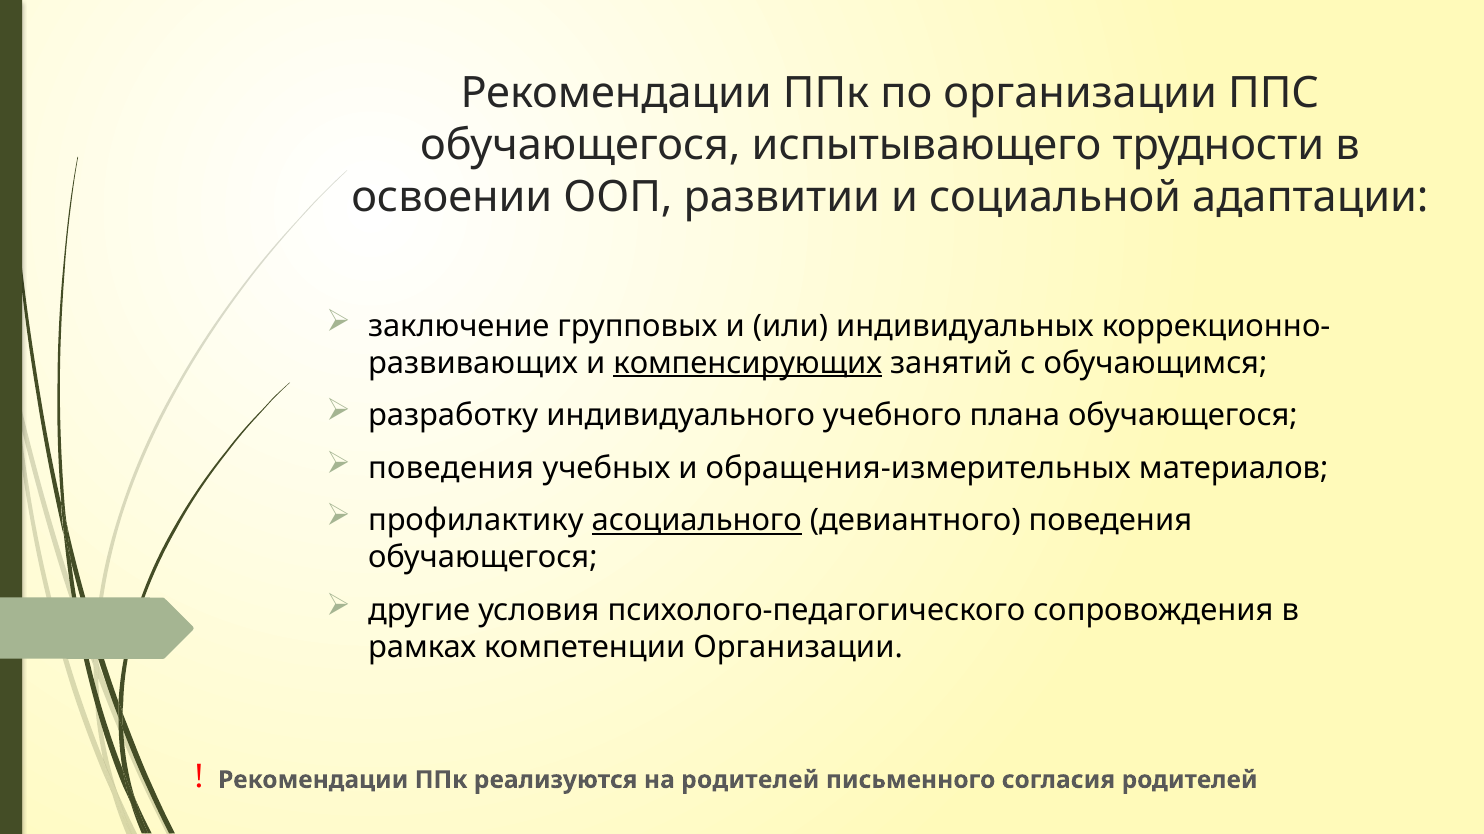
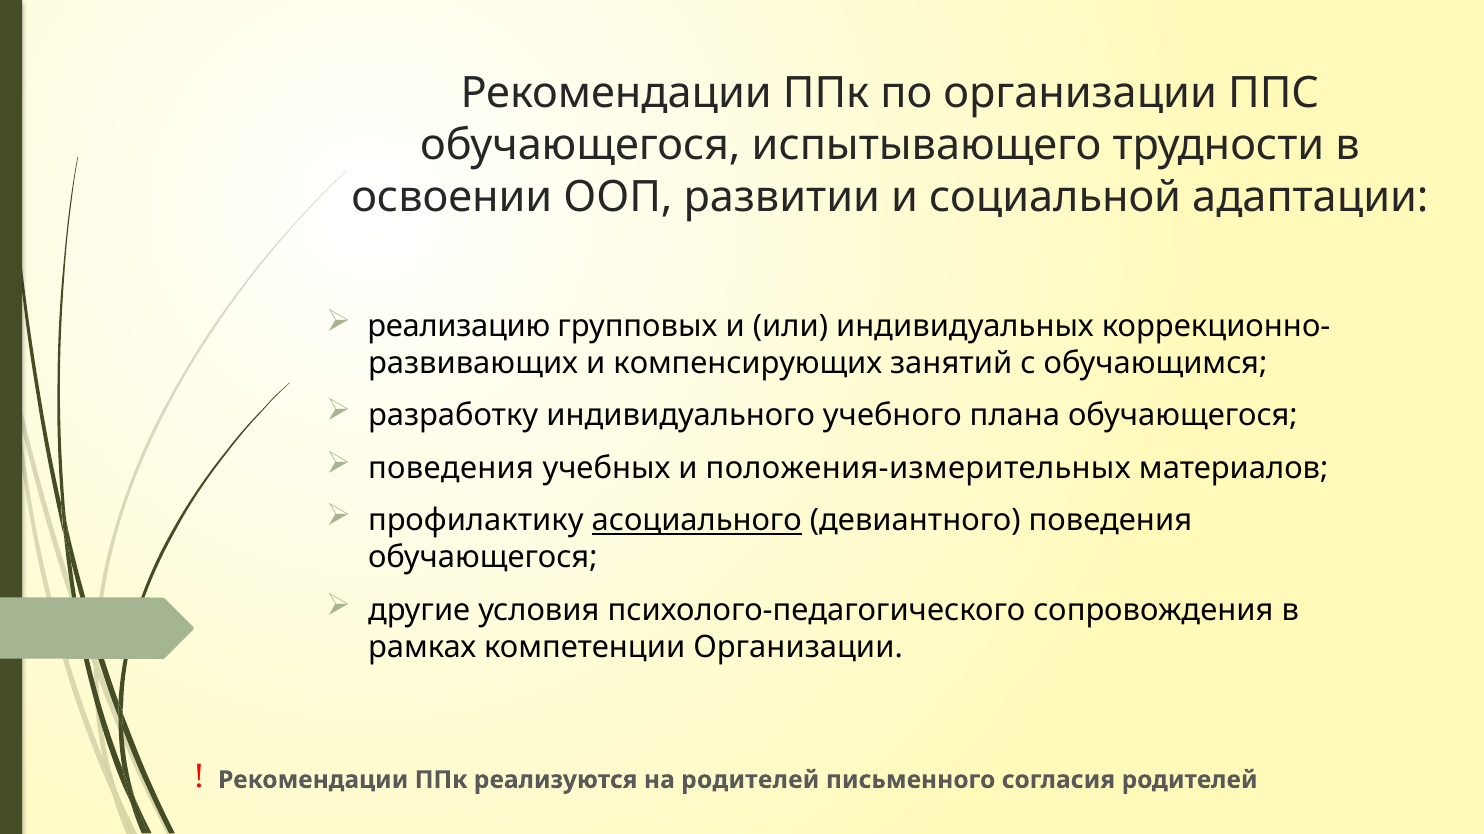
заключение: заключение -> реализацию (459, 326)
компенсирующих underline: present -> none (748, 363)
обращения-измерительных: обращения-измерительных -> положения-измерительных (918, 468)
